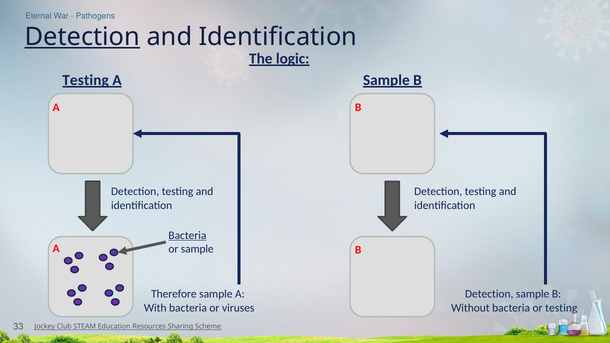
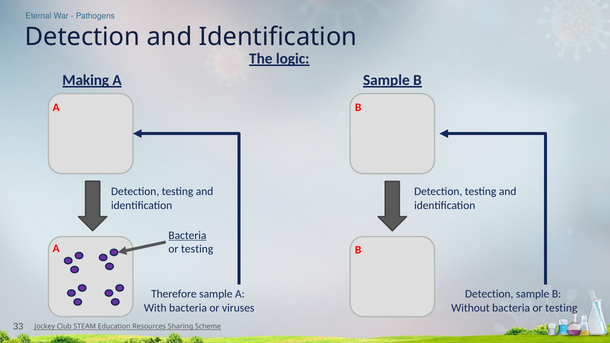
Detection underline: present -> none (82, 37)
Testing: Testing -> Making (86, 80)
sample: sample -> testing (197, 249)
